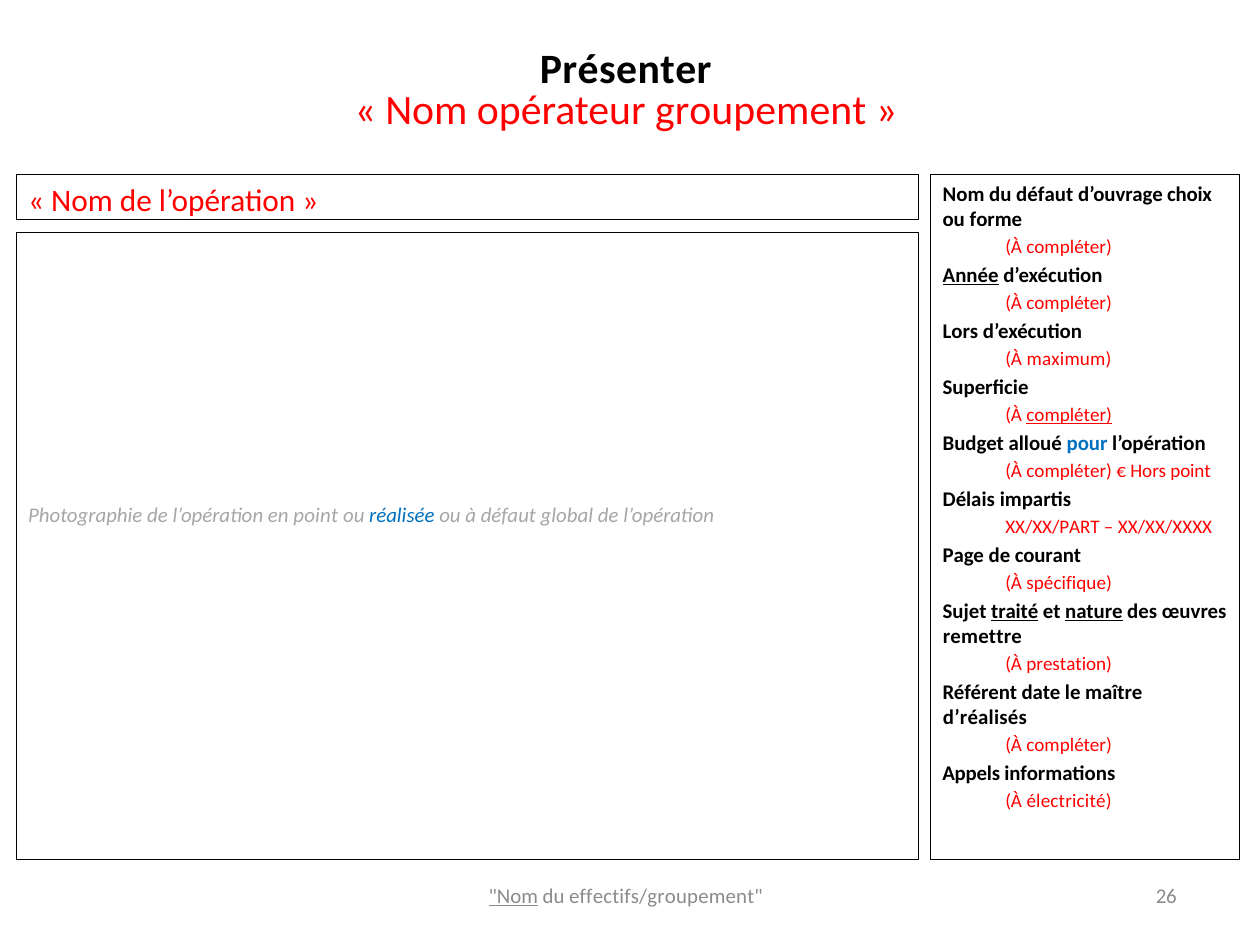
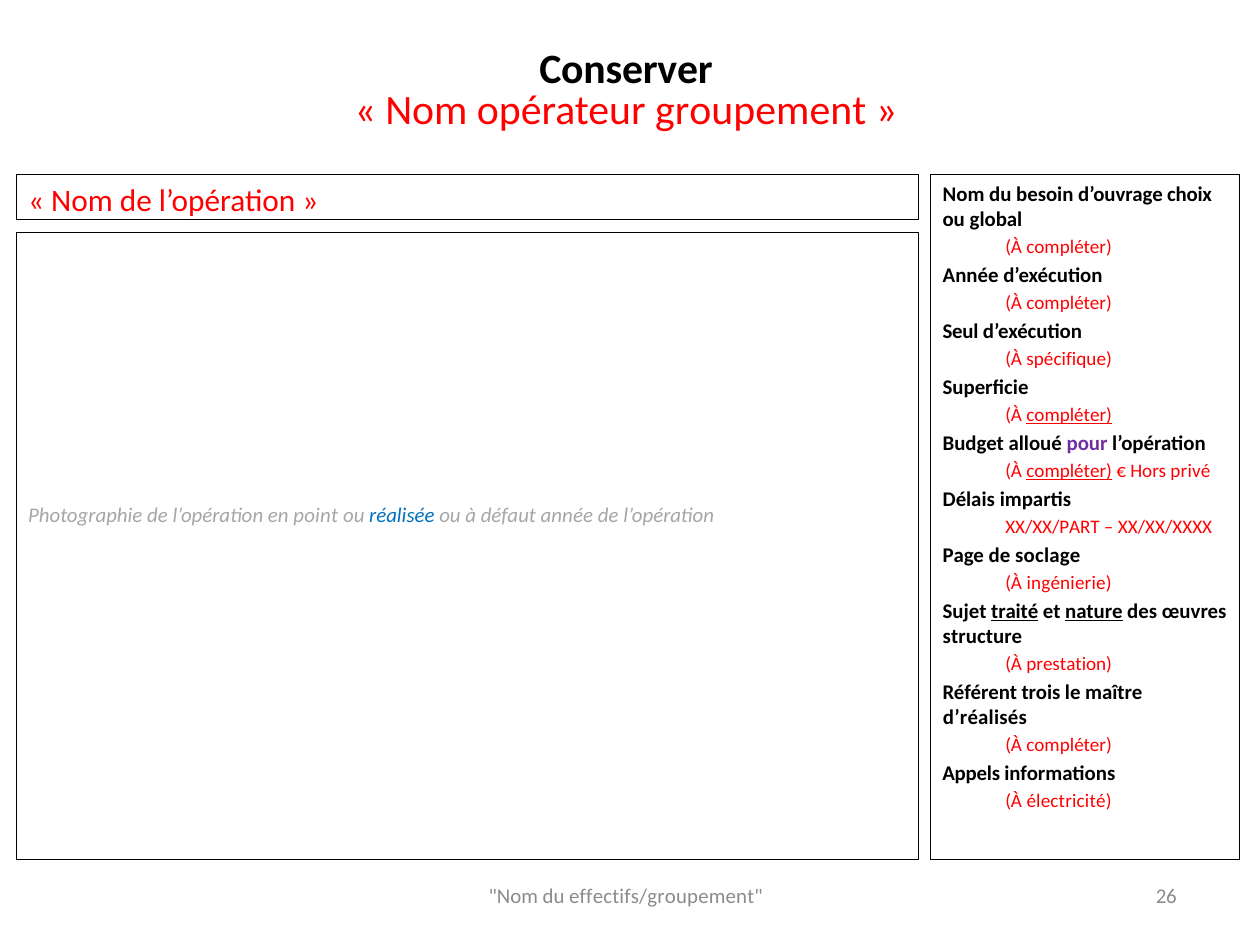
Présenter: Présenter -> Conserver (626, 70)
du défaut: défaut -> besoin (1045, 194)
forme: forme -> global (996, 219)
Année underline: present -> none (971, 275)
Lors: Lors -> Seul (961, 331)
maximum: maximum -> spécifique (1069, 359)
pour colour: blue -> purple (1087, 443)
compléter underline: none -> present (1069, 471)
Hors point: point -> privé (1190, 471)
défaut global: global -> année (567, 515)
courant: courant -> soclage (1048, 555)
spécifique: spécifique -> ingénierie (1069, 583)
remettre: remettre -> structure (982, 637)
date: date -> trois (1041, 693)
Nom underline: present -> none (513, 897)
